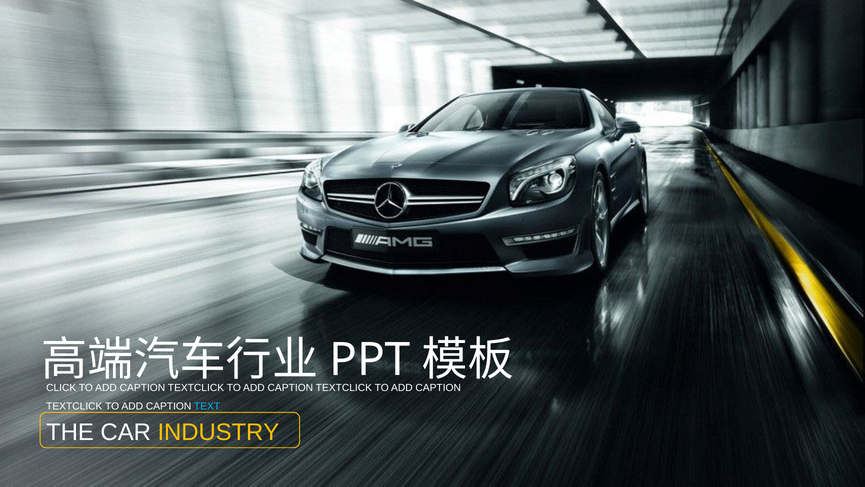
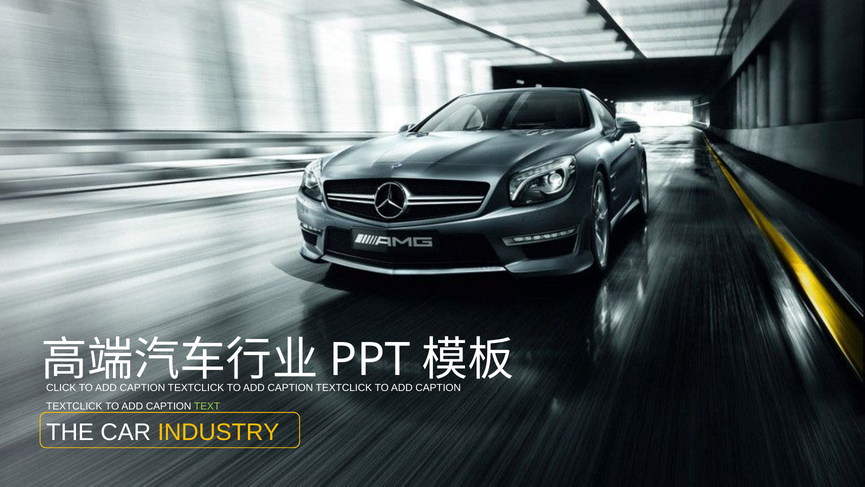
TEXT colour: light blue -> light green (207, 406)
